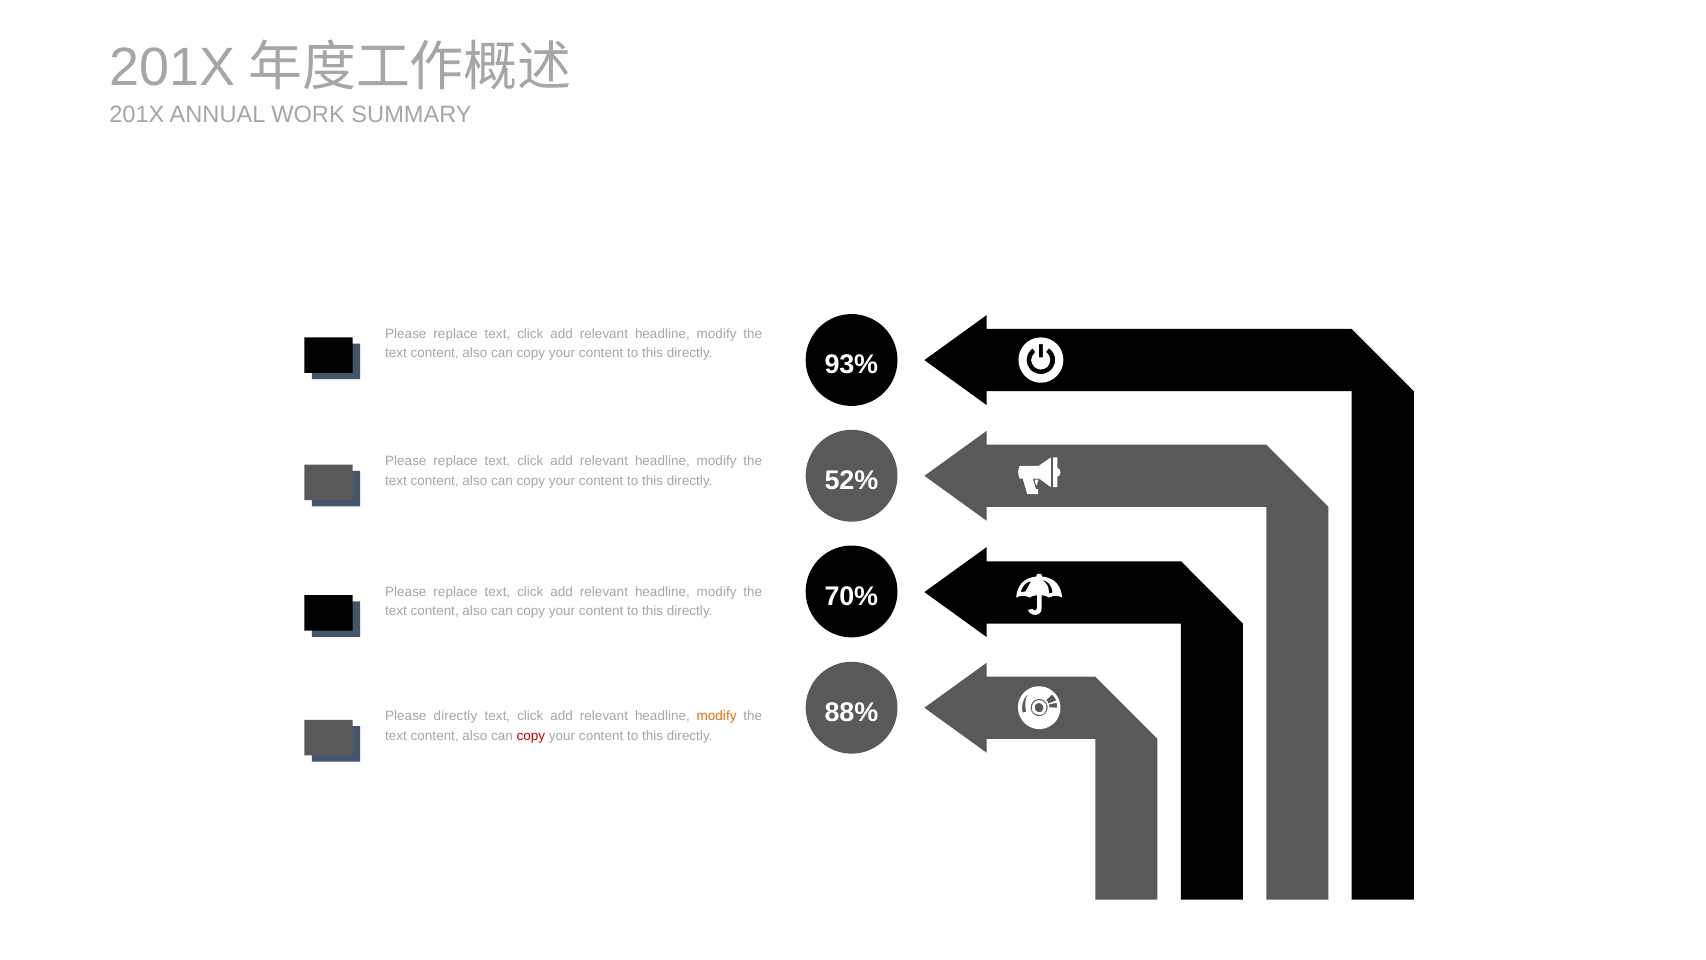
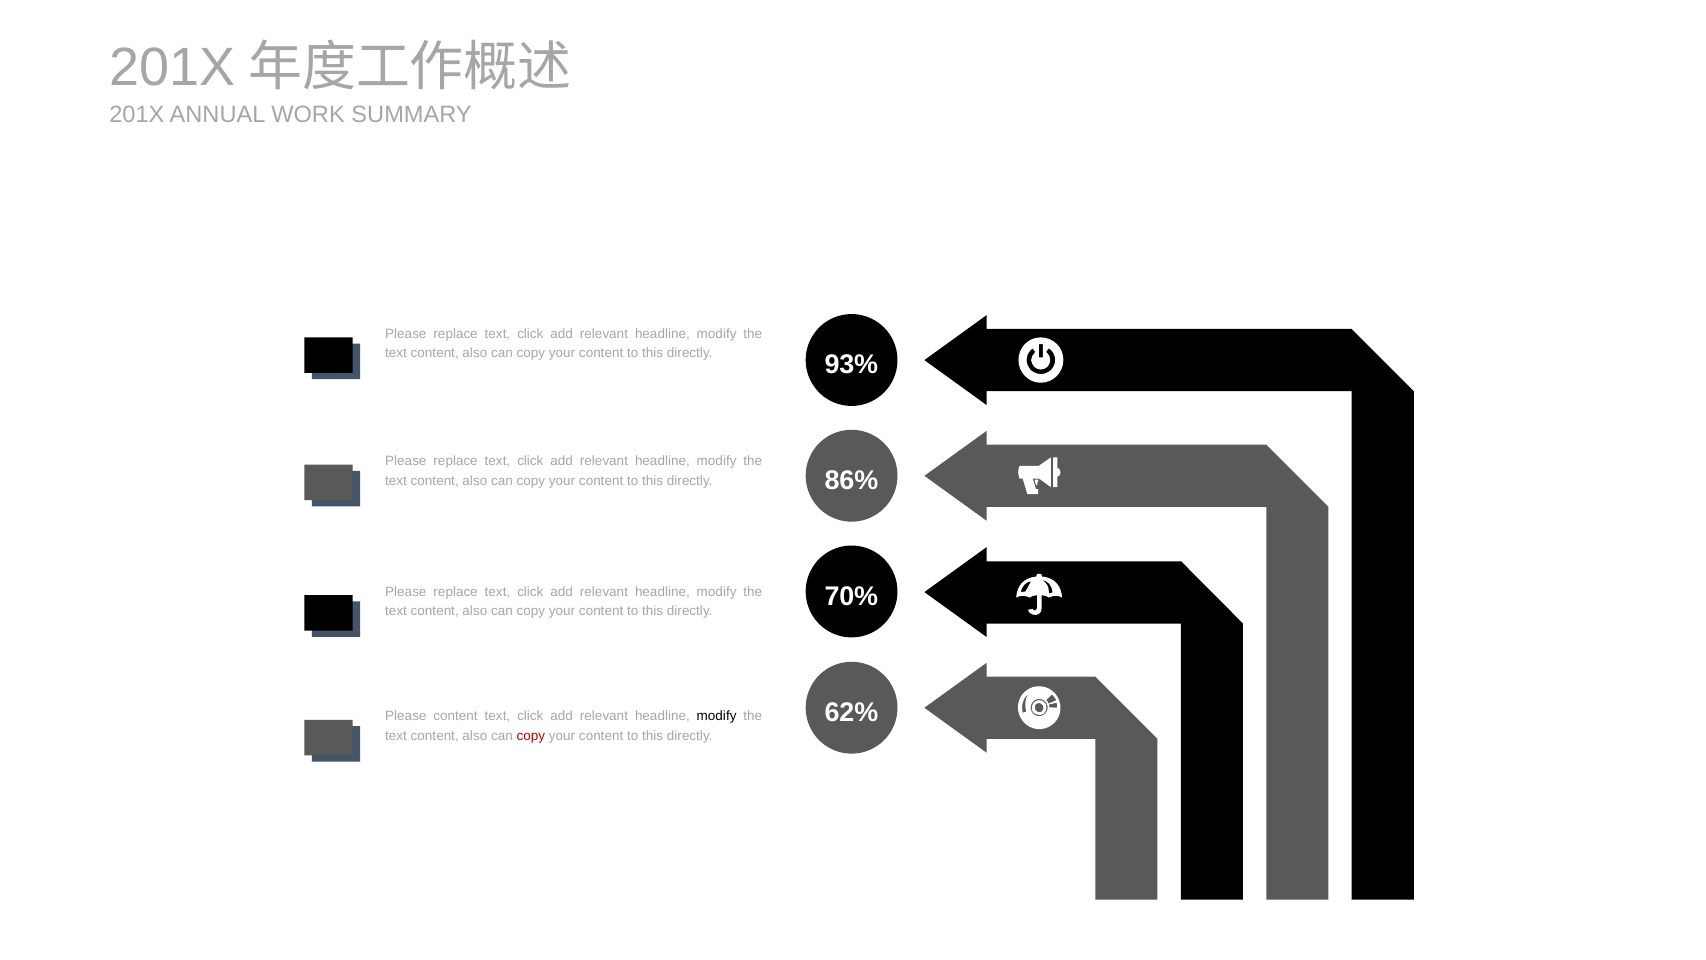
52%: 52% -> 86% (851, 480)
88%: 88% -> 62% (851, 712)
Please directly: directly -> content (456, 716)
modify colour: orange -> black (717, 716)
